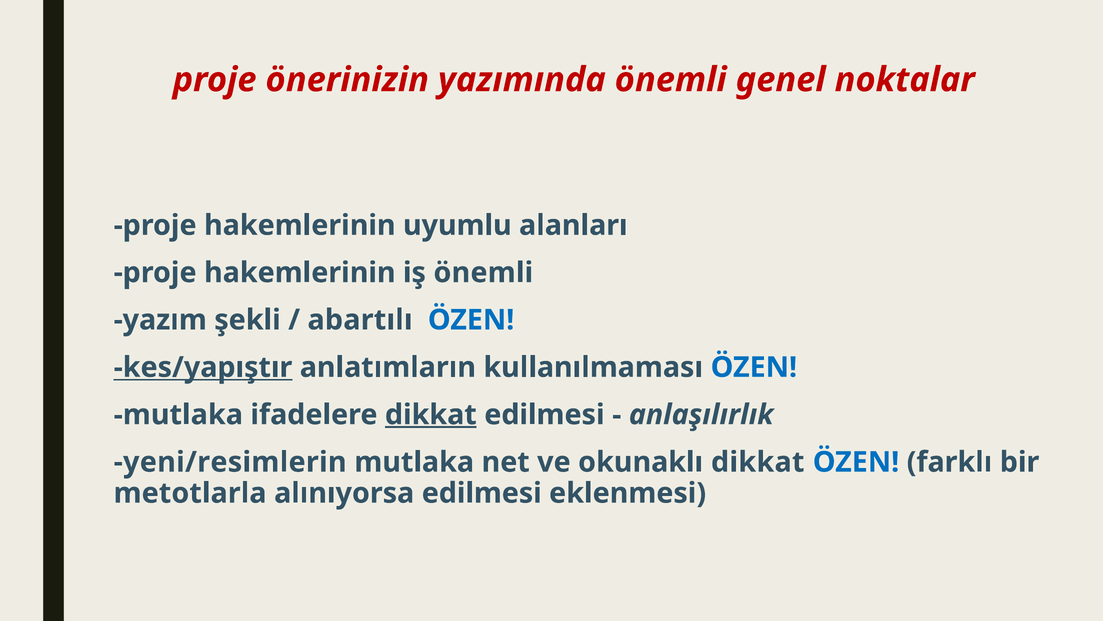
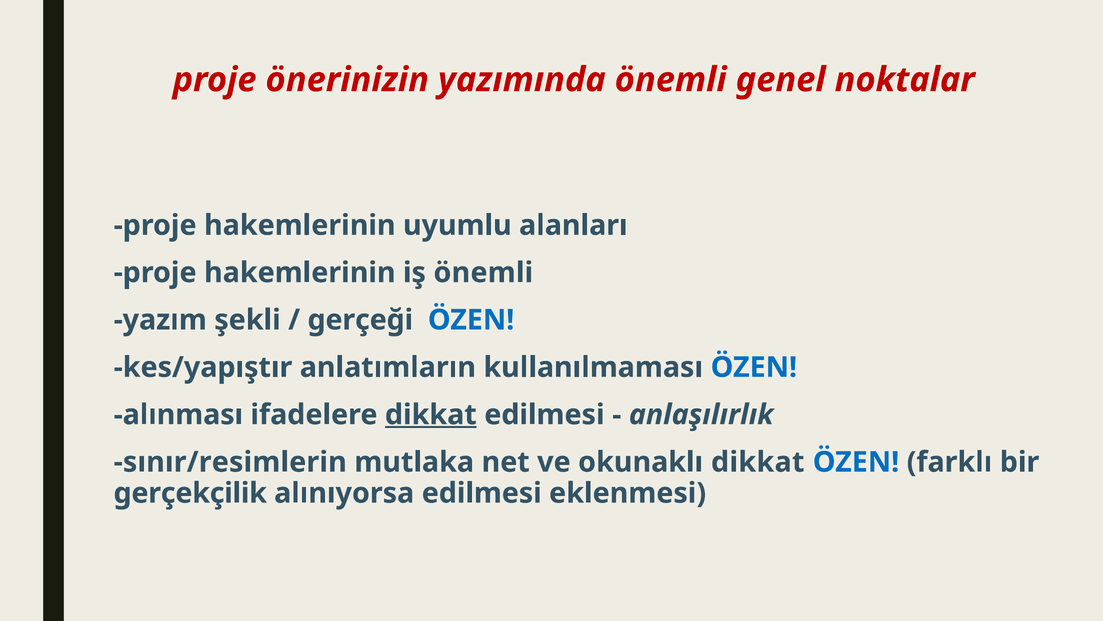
abartılı: abartılı -> gerçeği (360, 320)
kes/yapıştır underline: present -> none (203, 367)
mutlaka: mutlaka -> alınması (178, 414)
yeni/resimlerin: yeni/resimlerin -> sınır/resimlerin (230, 462)
metotlarla: metotlarla -> gerçekçilik (190, 493)
